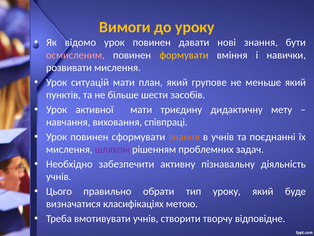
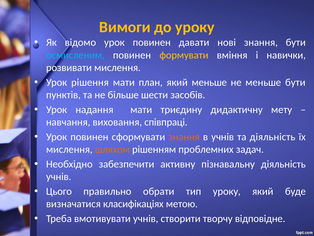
осмисленим colour: pink -> light blue (75, 55)
ситуацій: ситуацій -> рішення (90, 82)
який групове: групове -> меньше (209, 82)
меньше який: який -> бути (295, 82)
активної: активної -> надання (94, 109)
та поєднанні: поєднанні -> діяльність (273, 137)
шляхом colour: purple -> orange (112, 149)
